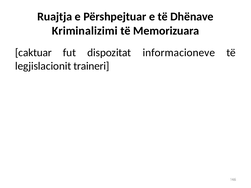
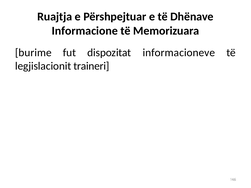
Kriminalizimi: Kriminalizimi -> Informacione (85, 31)
caktuar: caktuar -> burime (33, 53)
